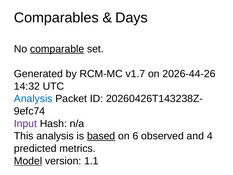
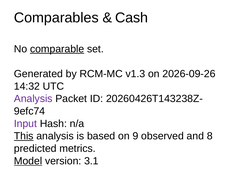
Days: Days -> Cash (132, 18)
v1.7: v1.7 -> v1.3 (135, 74)
2026-44-26: 2026-44-26 -> 2026-09-26 (189, 74)
Analysis colour: blue -> purple (33, 99)
This underline: none -> present (24, 136)
based underline: present -> none (101, 136)
6: 6 -> 9 (135, 136)
4: 4 -> 8 (210, 136)
1.1: 1.1 -> 3.1 (91, 161)
